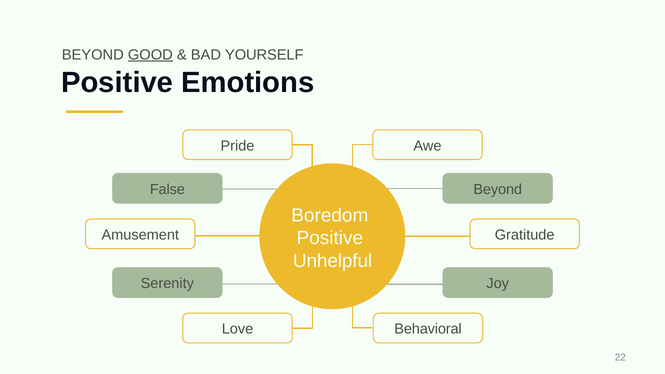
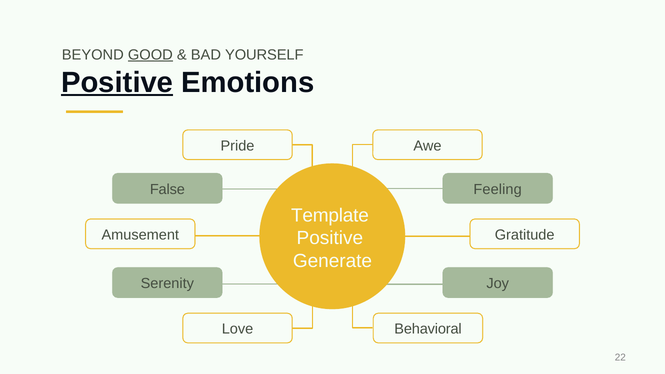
Positive underline: none -> present (117, 83)
Beyond: Beyond -> Feeling (498, 189)
Boredom: Boredom -> Template (330, 215)
Unhelpful: Unhelpful -> Generate (332, 261)
